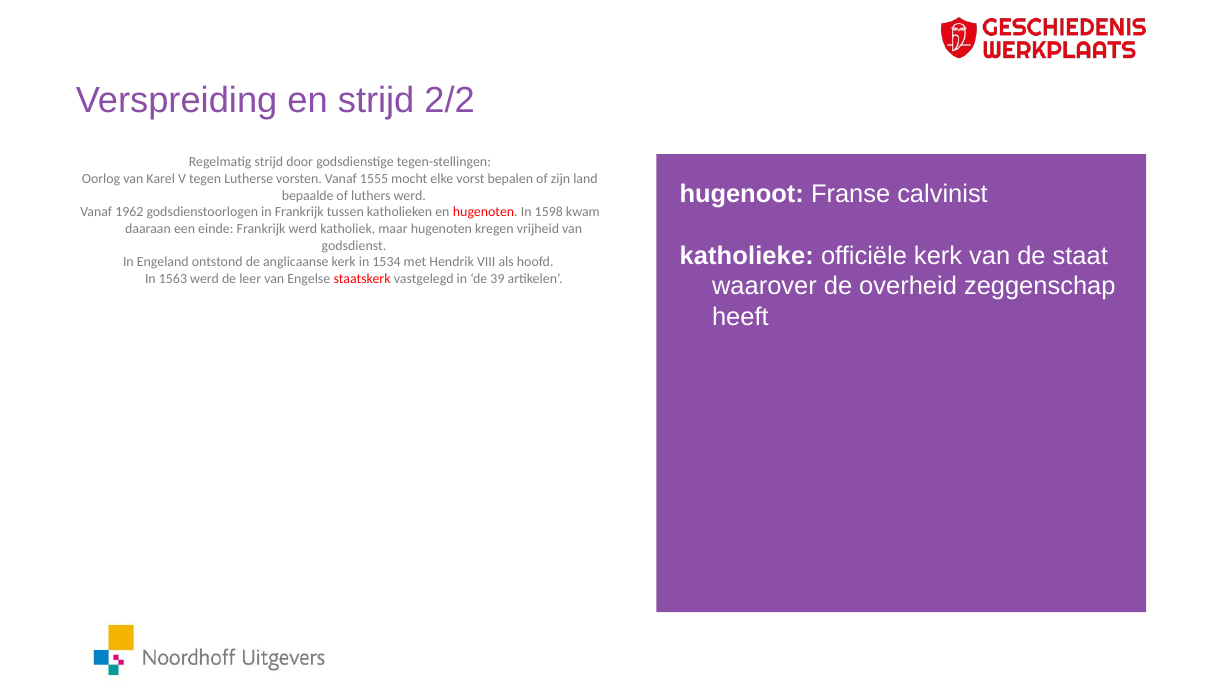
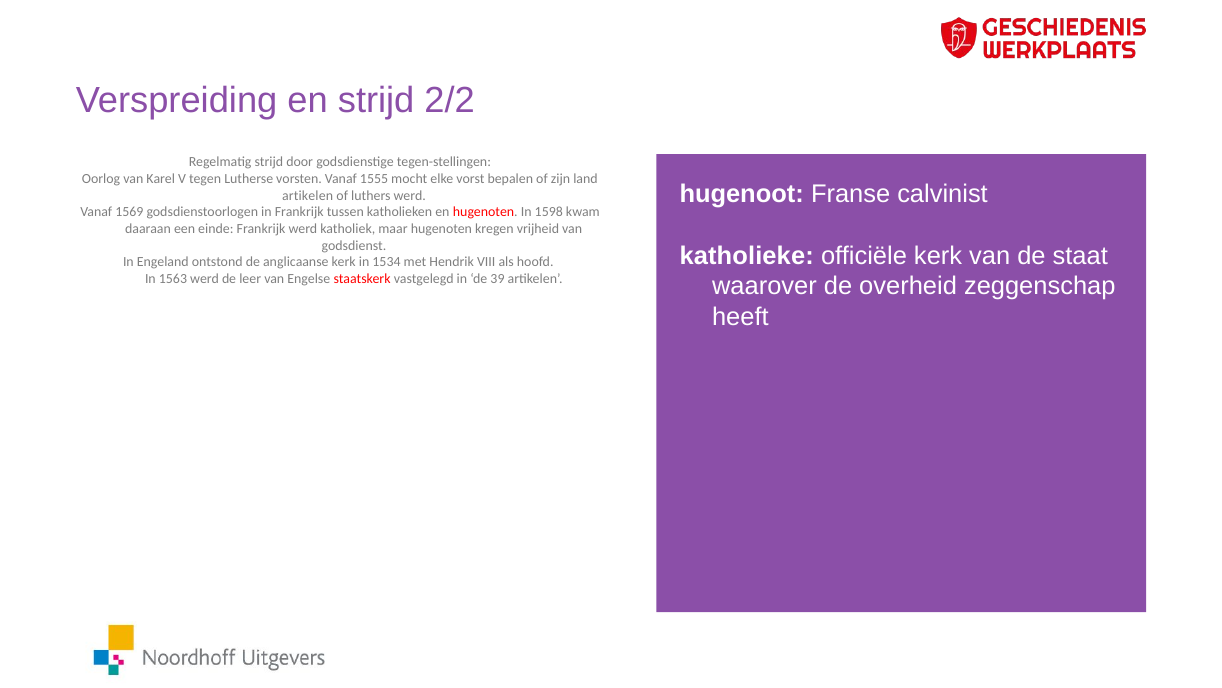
bepaalde: bepaalde -> artikelen (308, 195)
1962: 1962 -> 1569 (129, 212)
